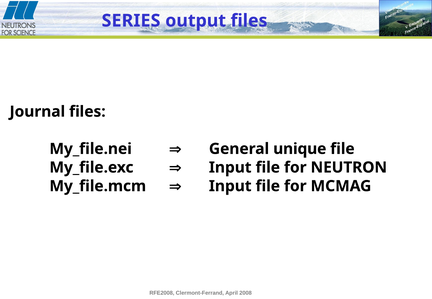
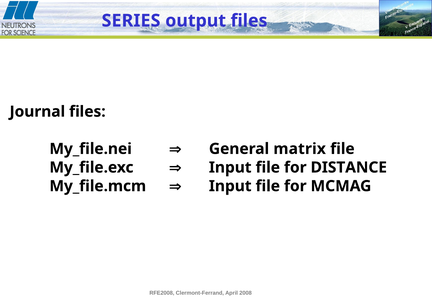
unique: unique -> matrix (300, 149)
NEUTRON: NEUTRON -> DISTANCE (349, 167)
